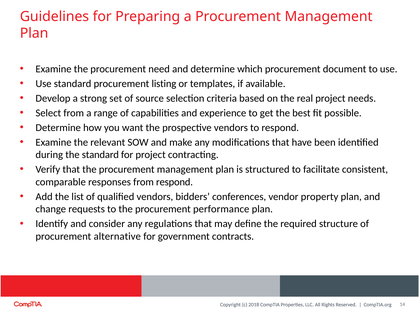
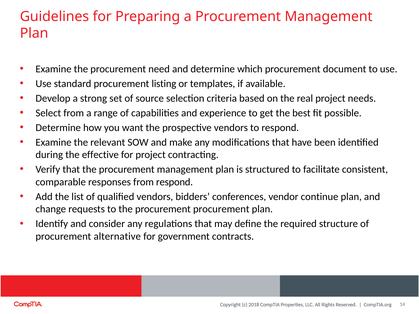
the standard: standard -> effective (100, 155)
property: property -> continue (320, 197)
procurement performance: performance -> procurement (221, 209)
